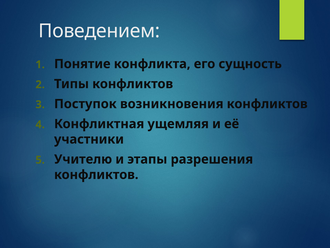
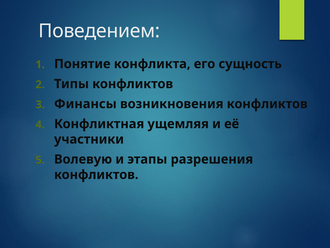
Поступок: Поступок -> Финансы (85, 104)
Учителю: Учителю -> Волевую (83, 159)
